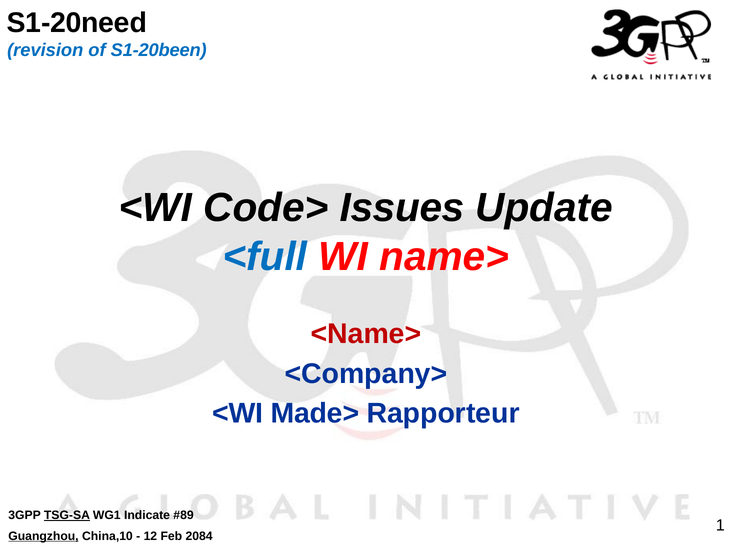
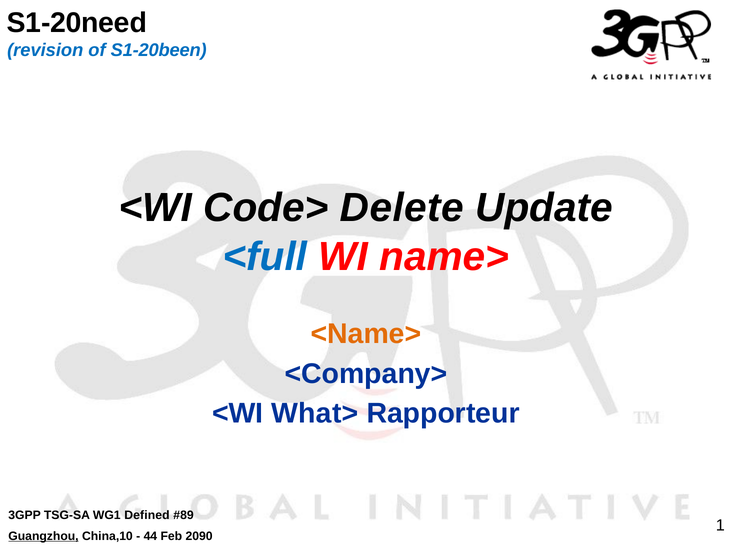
Issues: Issues -> Delete (402, 208)
<Name> colour: red -> orange (366, 334)
Made>: Made> -> What> (315, 413)
TSG-SA underline: present -> none (67, 515)
Indicate: Indicate -> Defined (147, 515)
12: 12 -> 44 (150, 536)
2084: 2084 -> 2090 (199, 536)
